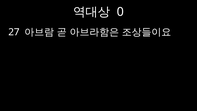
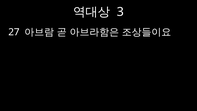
0: 0 -> 3 (120, 12)
